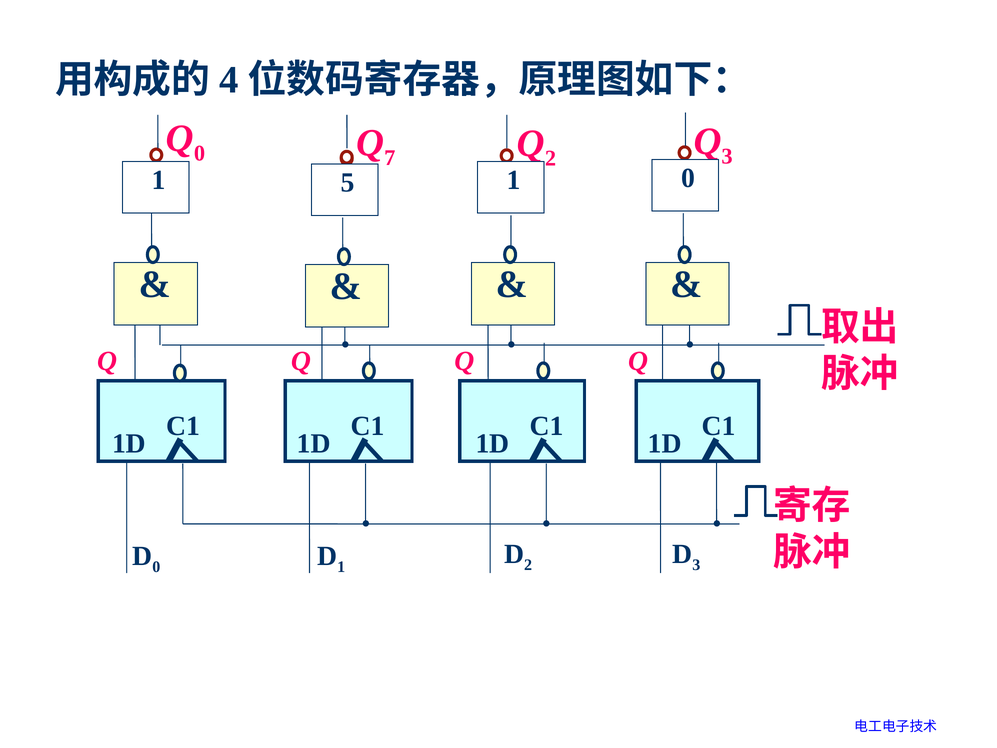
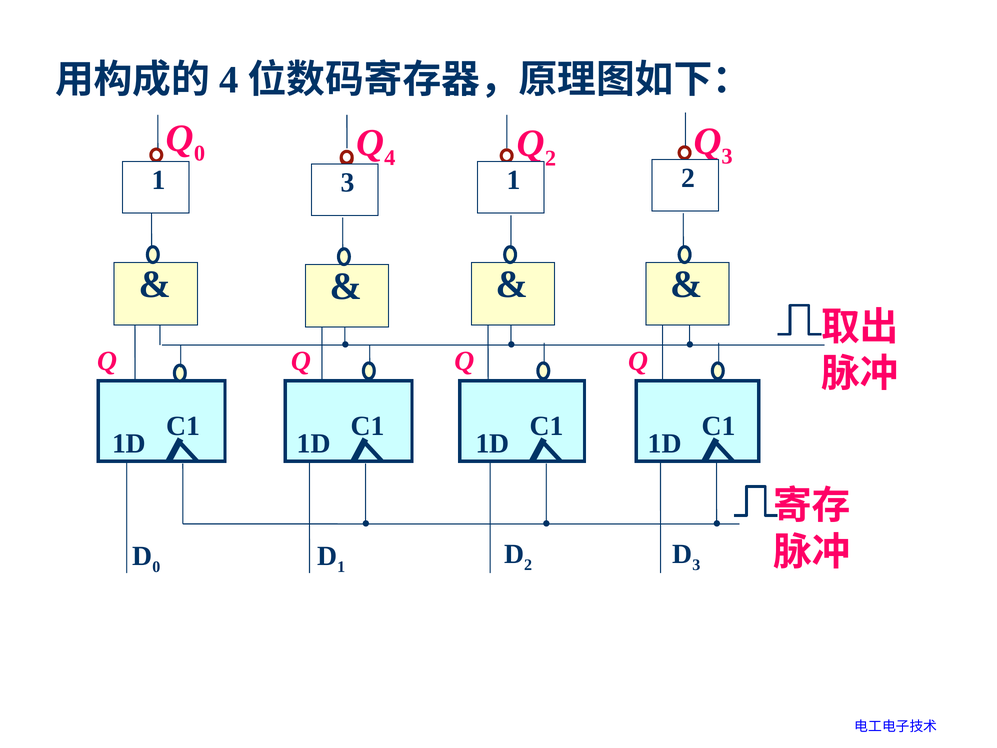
Q 7: 7 -> 4 (390, 158)
1 5: 5 -> 3 (348, 182)
1 0: 0 -> 2 (688, 178)
